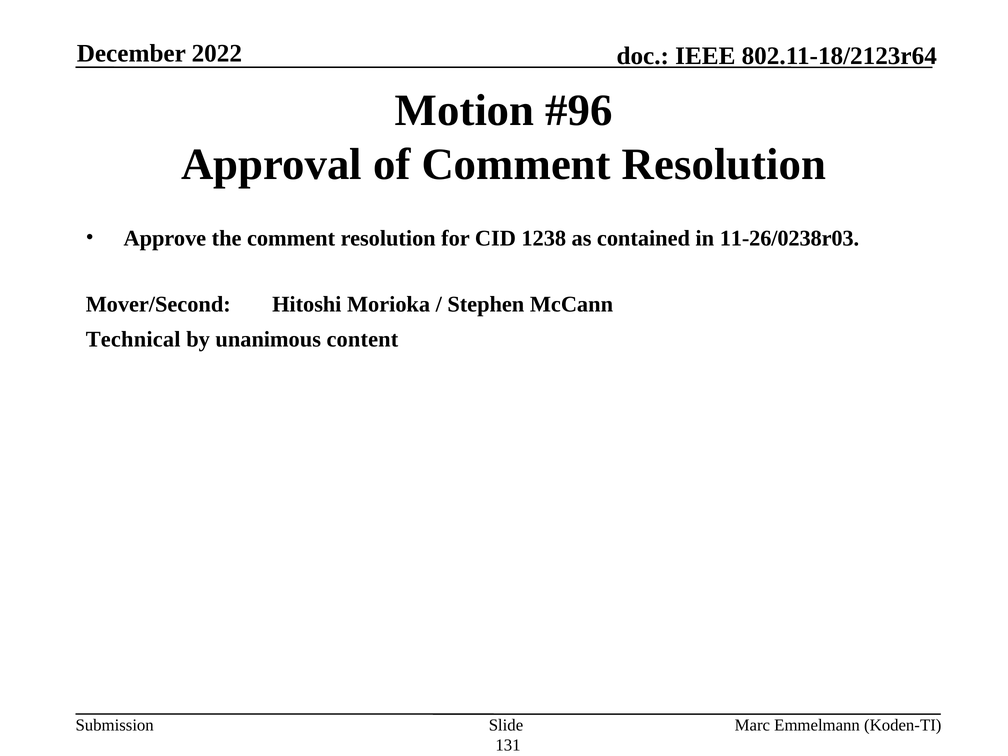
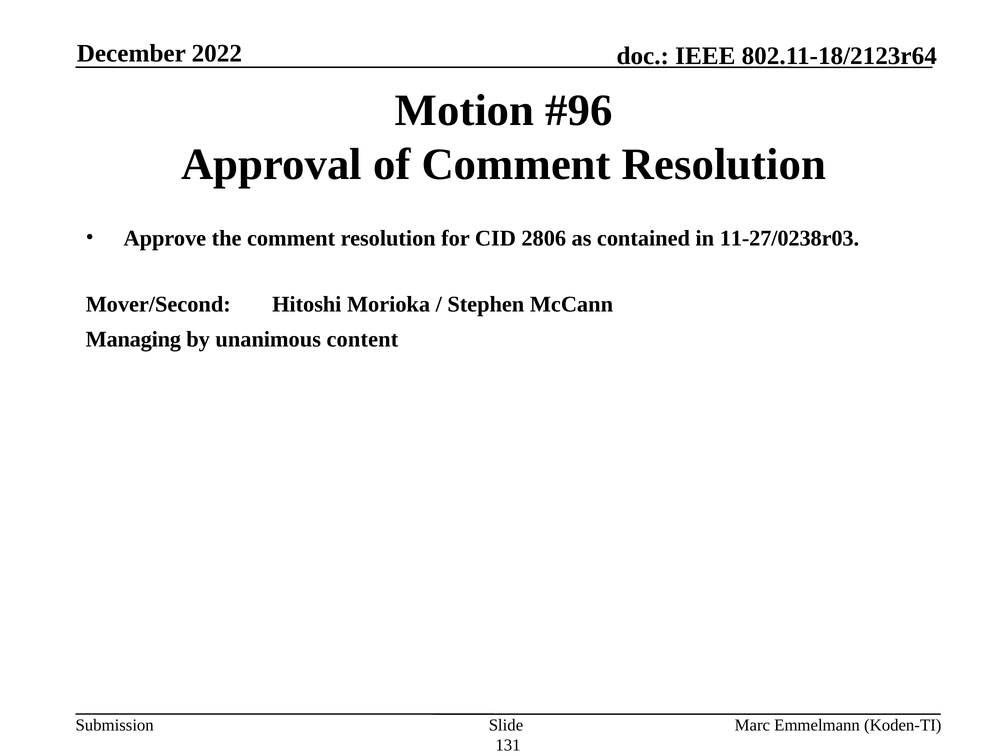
1238: 1238 -> 2806 (544, 238)
11-26/0238r03: 11-26/0238r03 -> 11-27/0238r03 (789, 238)
Technical: Technical -> Managing (133, 340)
